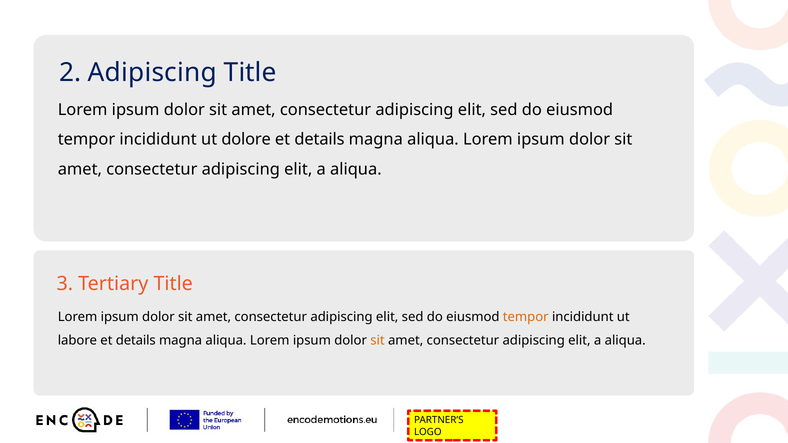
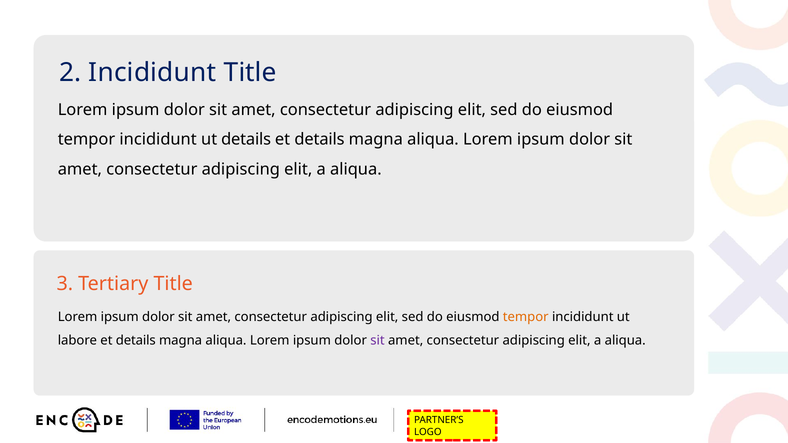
2 Adipiscing: Adipiscing -> Incididunt (152, 73)
ut dolore: dolore -> details (246, 140)
sit colour: orange -> purple (377, 341)
